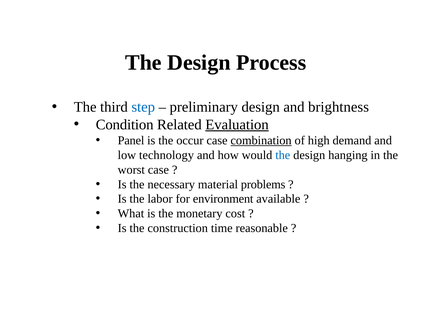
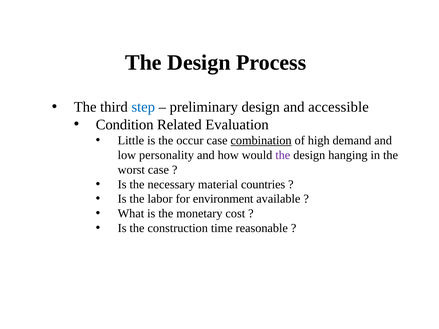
brightness: brightness -> accessible (339, 107)
Evaluation underline: present -> none (237, 125)
Panel: Panel -> Little (131, 141)
technology: technology -> personality (167, 155)
the colour: blue -> purple (283, 155)
problems: problems -> countries (263, 184)
